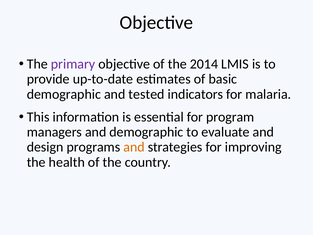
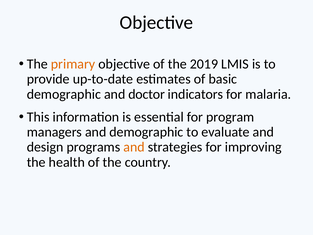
primary colour: purple -> orange (73, 64)
2014: 2014 -> 2019 (204, 64)
tested: tested -> doctor (147, 94)
